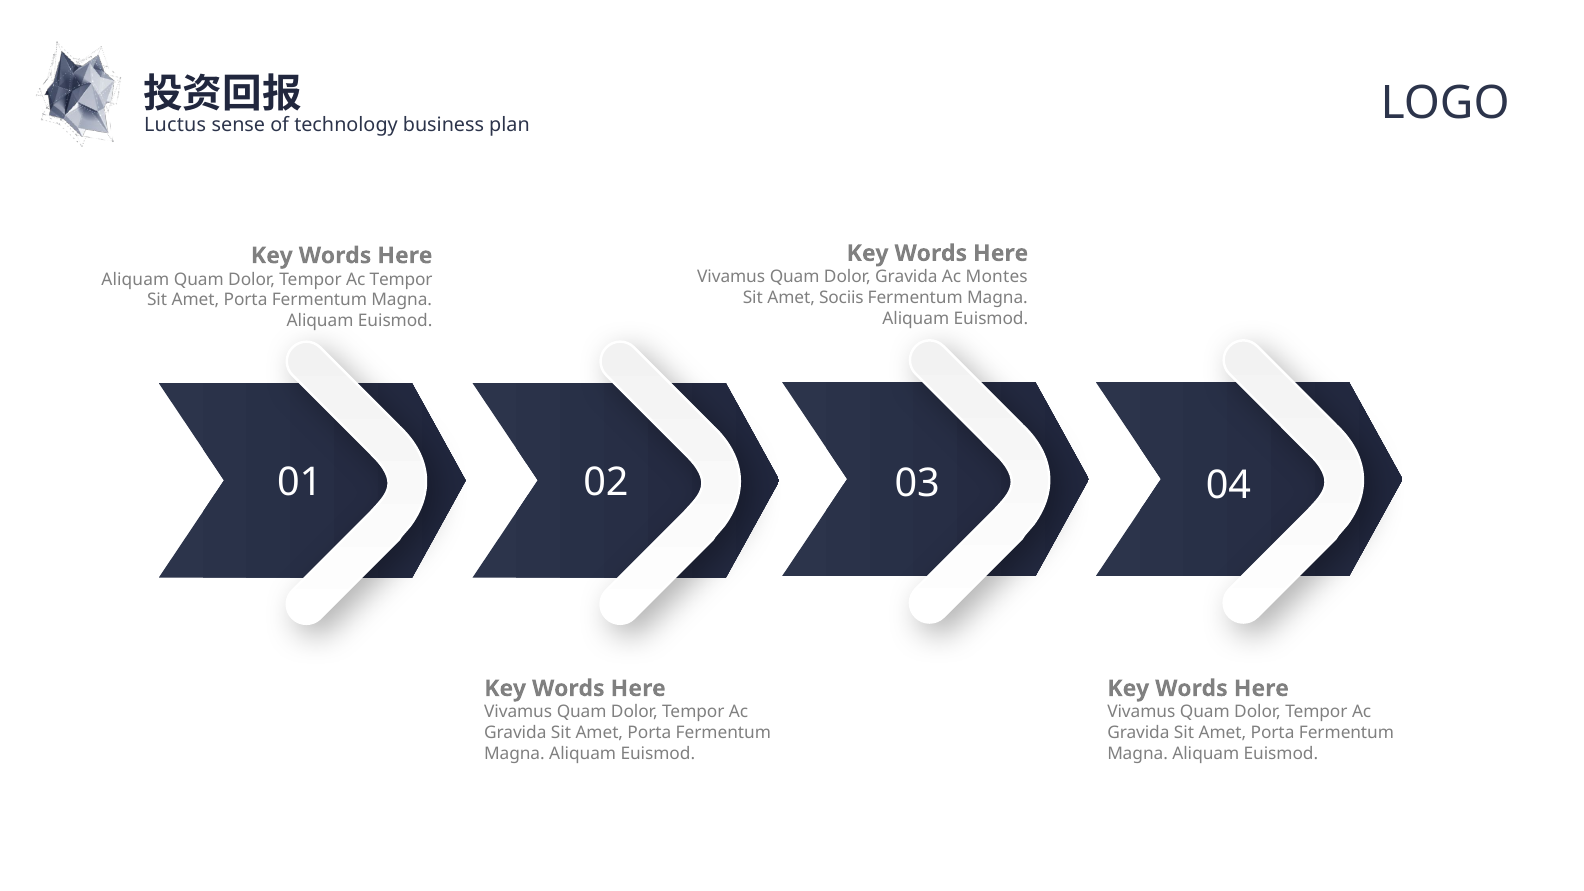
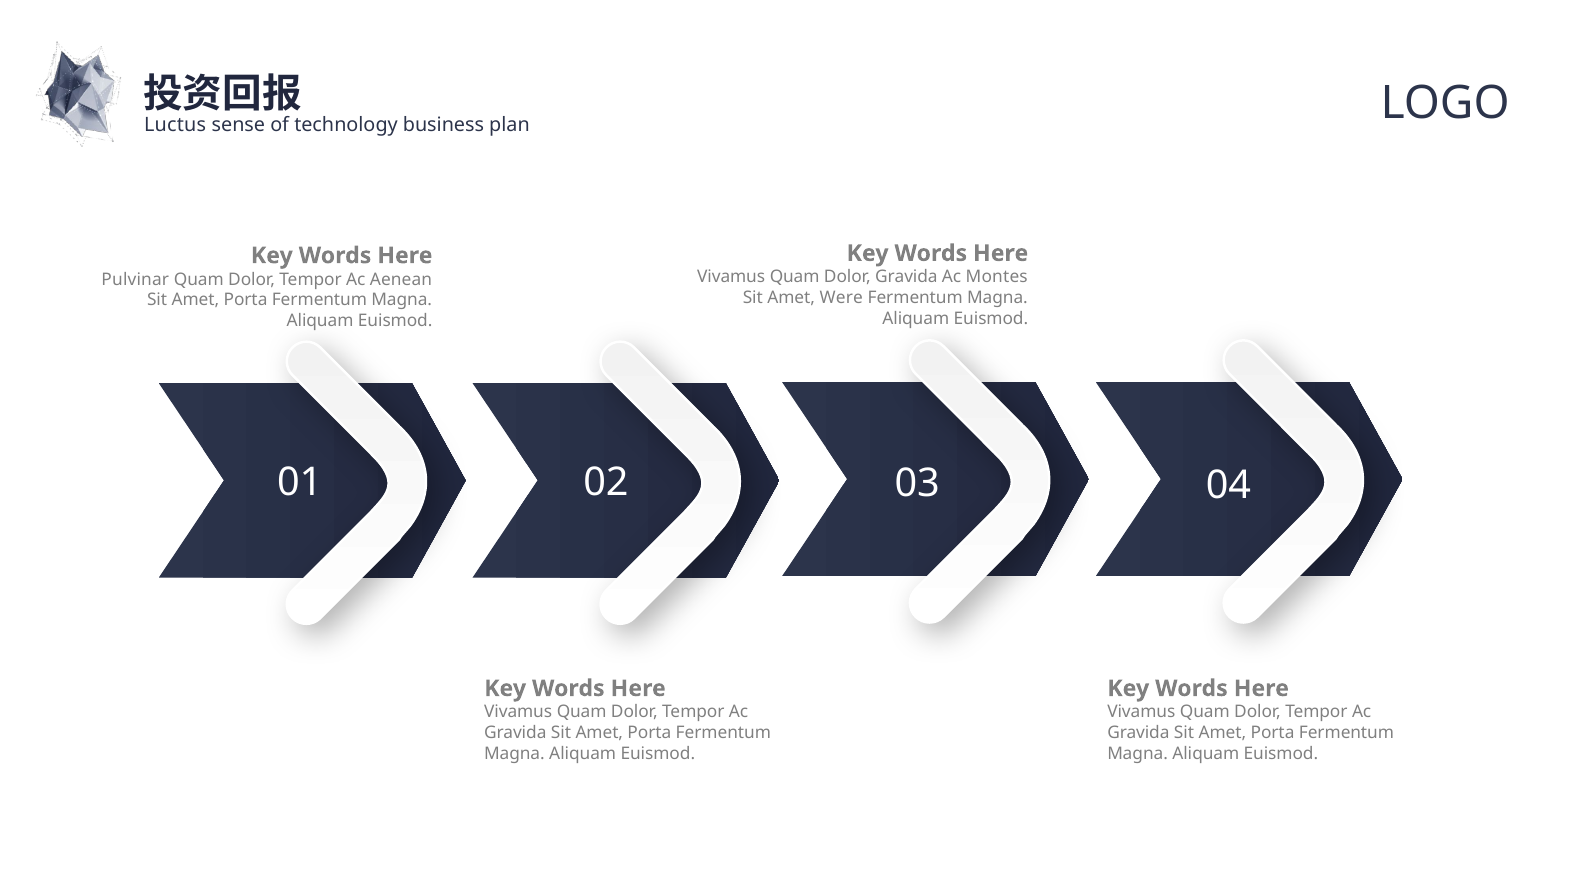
Aliquam: Aliquam -> Pulvinar (135, 279)
Ac Tempor: Tempor -> Aenean (401, 279)
Sociis: Sociis -> Were (841, 298)
